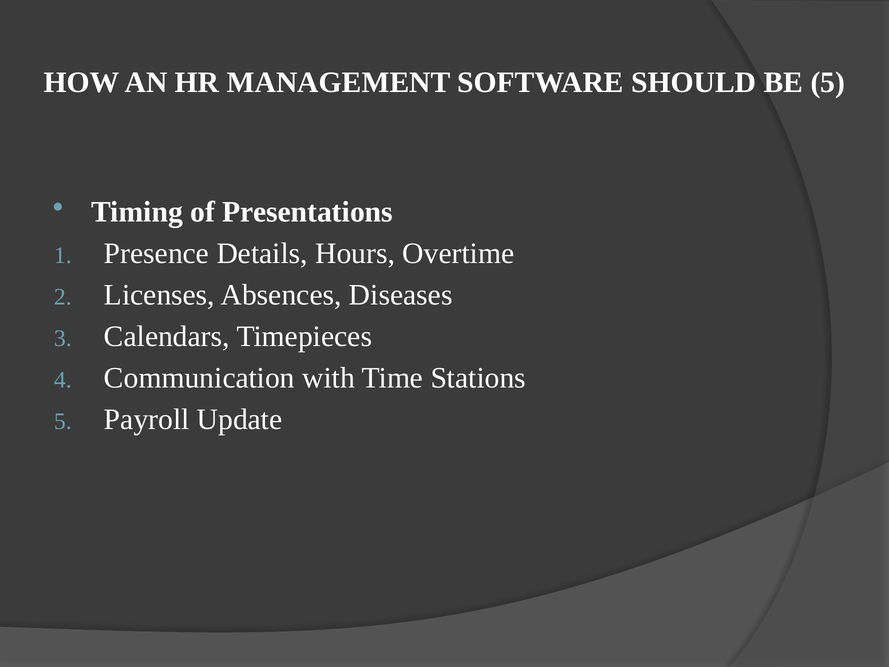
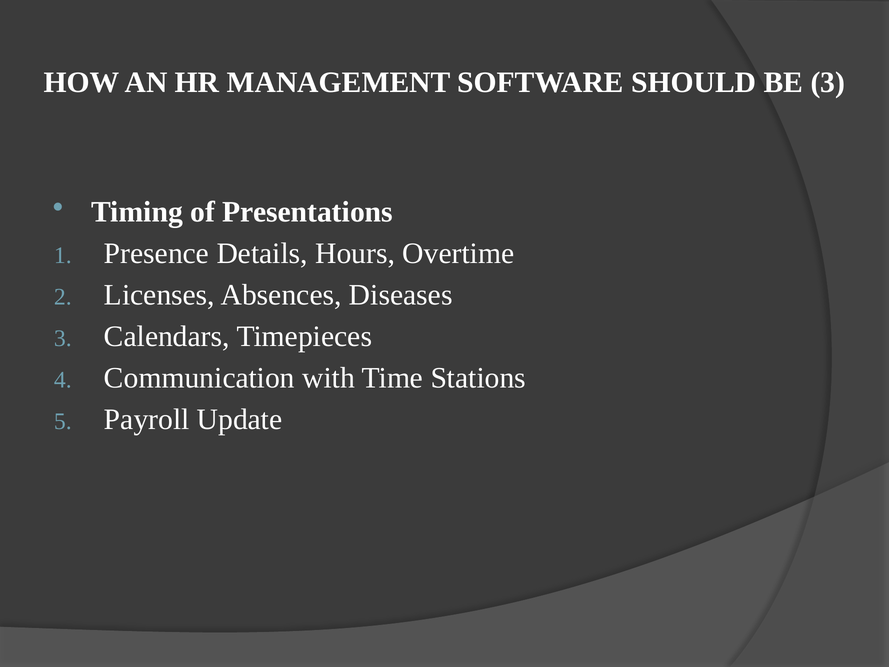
BE 5: 5 -> 3 (828, 82)
